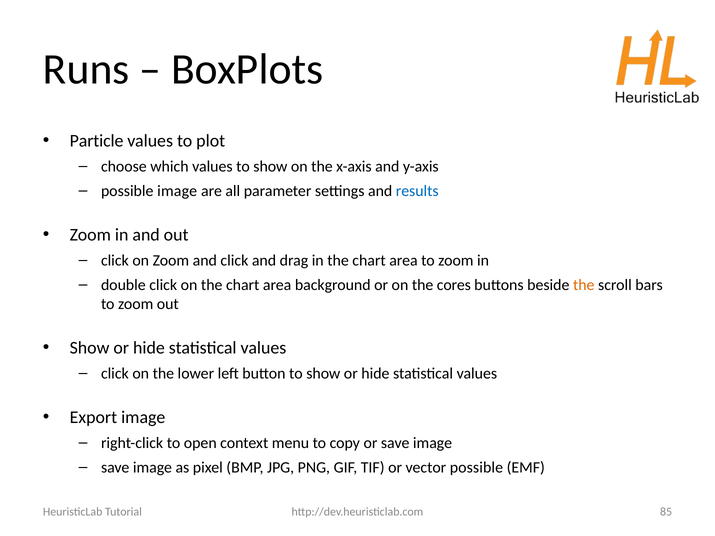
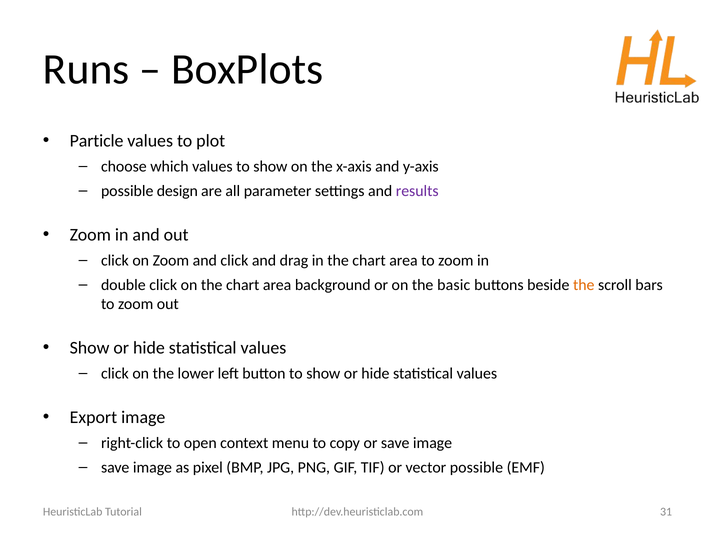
possible image: image -> design (177, 191)
results colour: blue -> purple (417, 191)
cores: cores -> basic (454, 285)
85: 85 -> 31 (666, 512)
